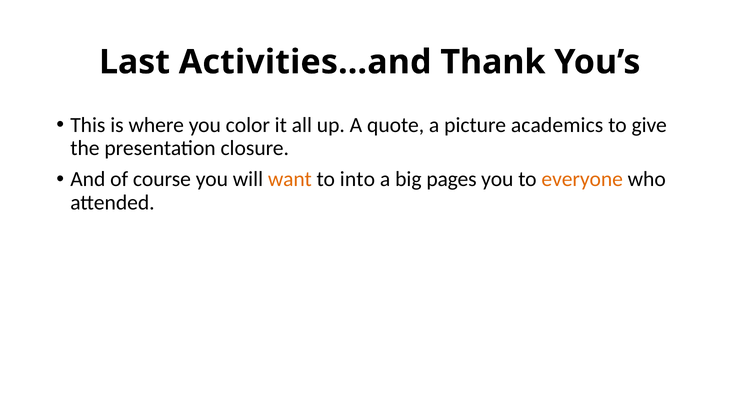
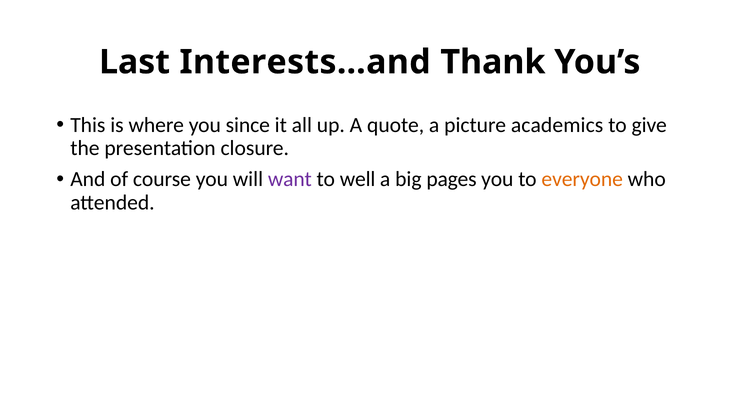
Activities…and: Activities…and -> Interests…and (305, 62)
color: color -> since (248, 125)
want colour: orange -> purple (290, 179)
into: into -> well (358, 179)
